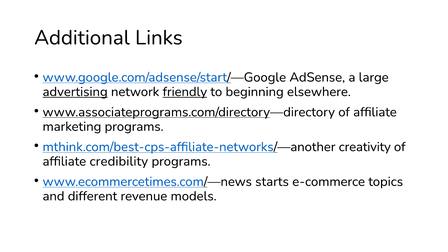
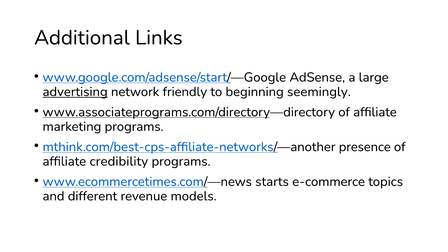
friendly underline: present -> none (185, 92)
elsewhere: elsewhere -> seemingly (319, 92)
creativity: creativity -> presence (365, 147)
